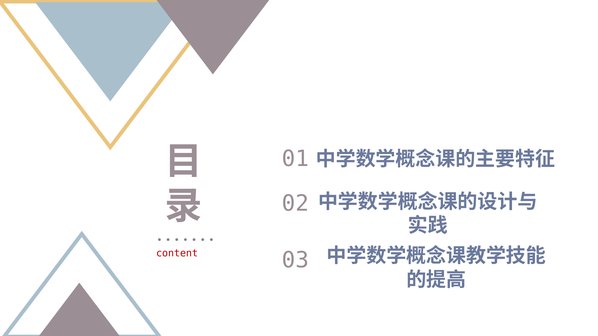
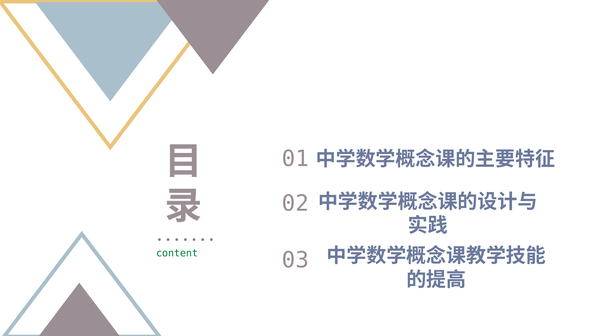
content colour: red -> green (177, 253)
